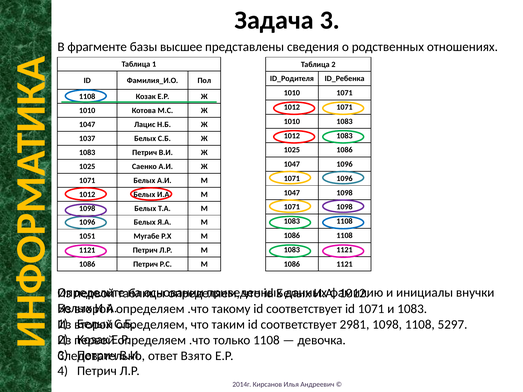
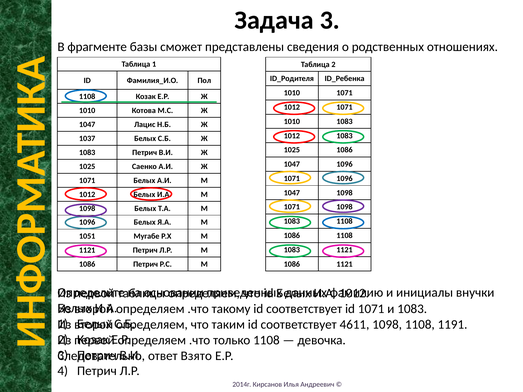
высшее: высшее -> сможет (181, 47)
2981: 2981 -> 4611 (354, 325)
5297: 5297 -> 1191 (453, 325)
